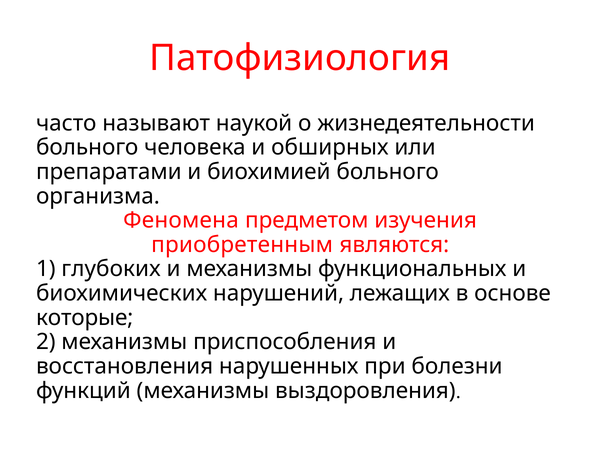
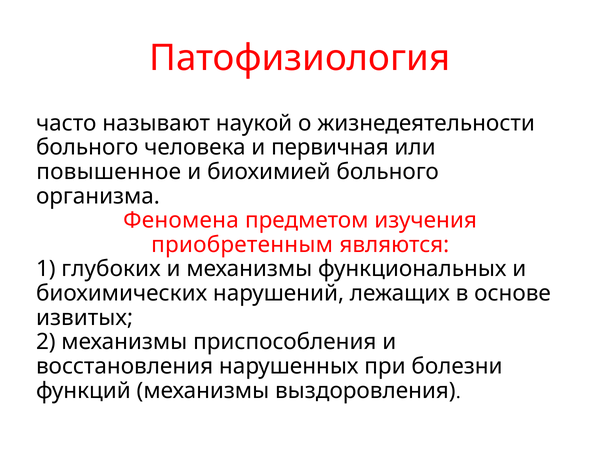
обширных: обширных -> первичная (330, 147)
препаратами: препаратами -> повышенное (109, 172)
которые: которые -> извитых (85, 318)
